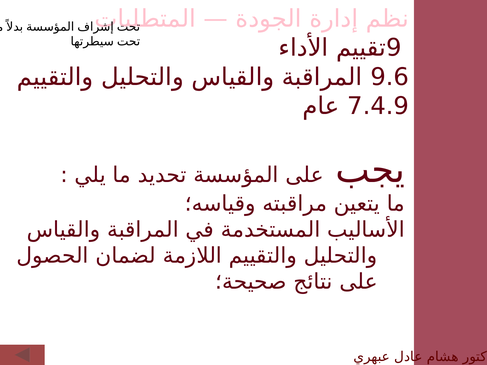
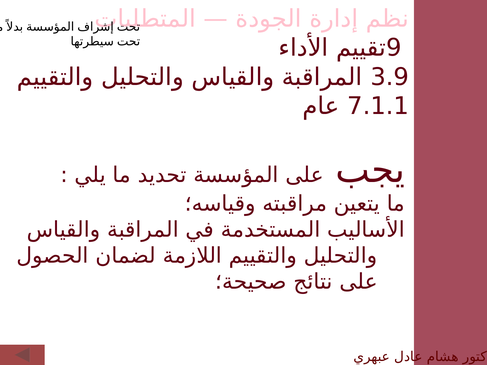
9.6: 9.6 -> 3.9 (390, 77)
7.4.9: 7.4.9 -> 7.1.1 (378, 106)
